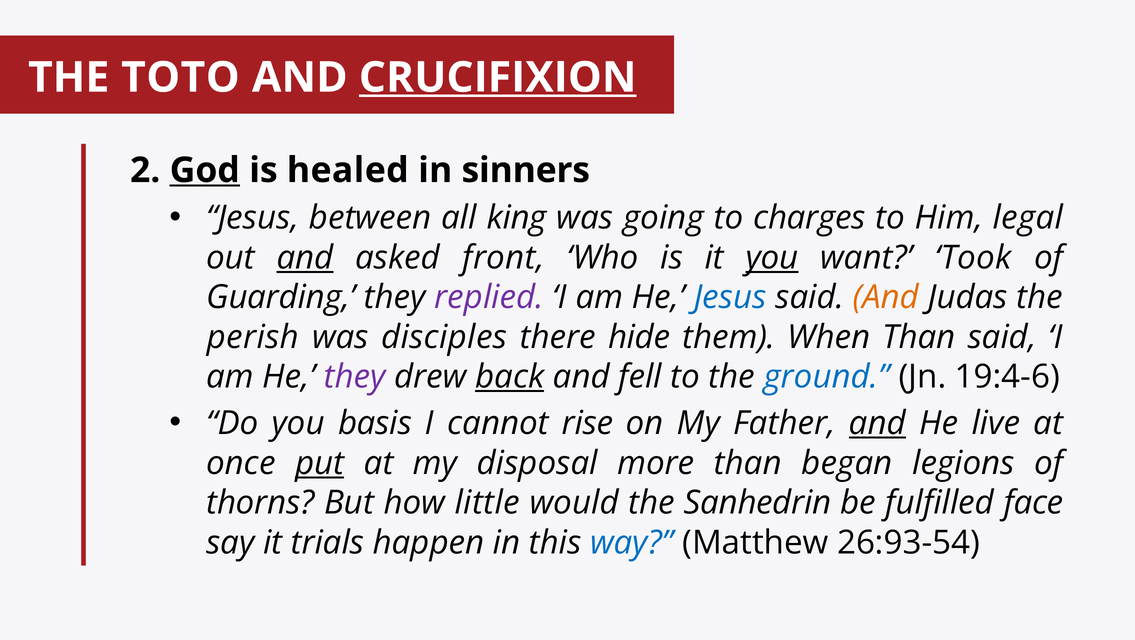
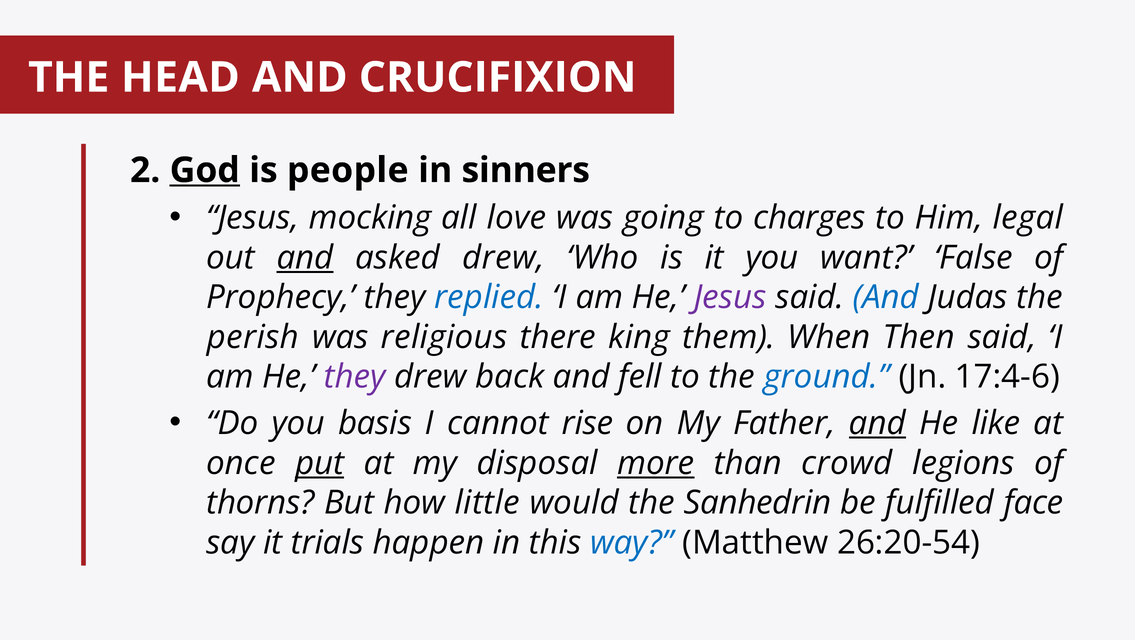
TOTO: TOTO -> HEAD (180, 78)
CRUCIFIXION underline: present -> none (498, 78)
healed: healed -> people (348, 170)
between: between -> mocking (370, 218)
king: king -> love (516, 218)
asked front: front -> drew (503, 258)
you underline: present -> none (772, 258)
Took: Took -> False (973, 258)
Guarding: Guarding -> Prophecy (281, 297)
replied colour: purple -> blue (489, 297)
Jesus colour: blue -> purple (730, 297)
And colour: orange -> blue (886, 297)
disciples: disciples -> religious (444, 337)
hide: hide -> king (639, 337)
When Than: Than -> Then (919, 337)
back underline: present -> none (510, 377)
19:4-6: 19:4-6 -> 17:4-6 (1007, 377)
live: live -> like (996, 423)
more underline: none -> present (656, 463)
began: began -> crowd (847, 463)
26:93-54: 26:93-54 -> 26:20-54 (908, 543)
